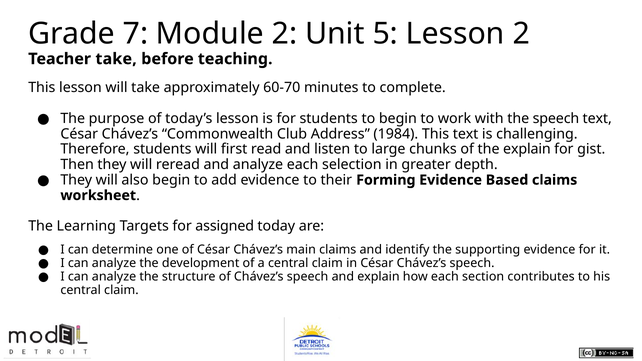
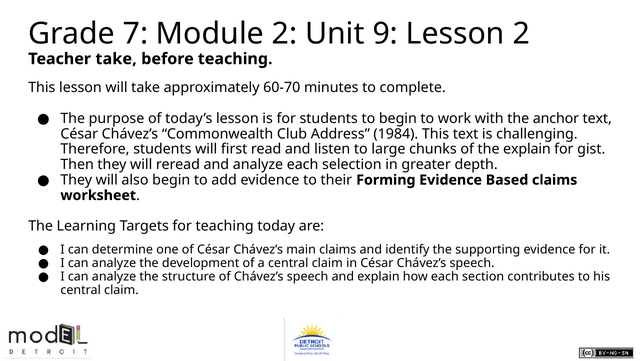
5: 5 -> 9 (385, 34)
the speech: speech -> anchor (556, 118)
for assigned: assigned -> teaching (225, 226)
